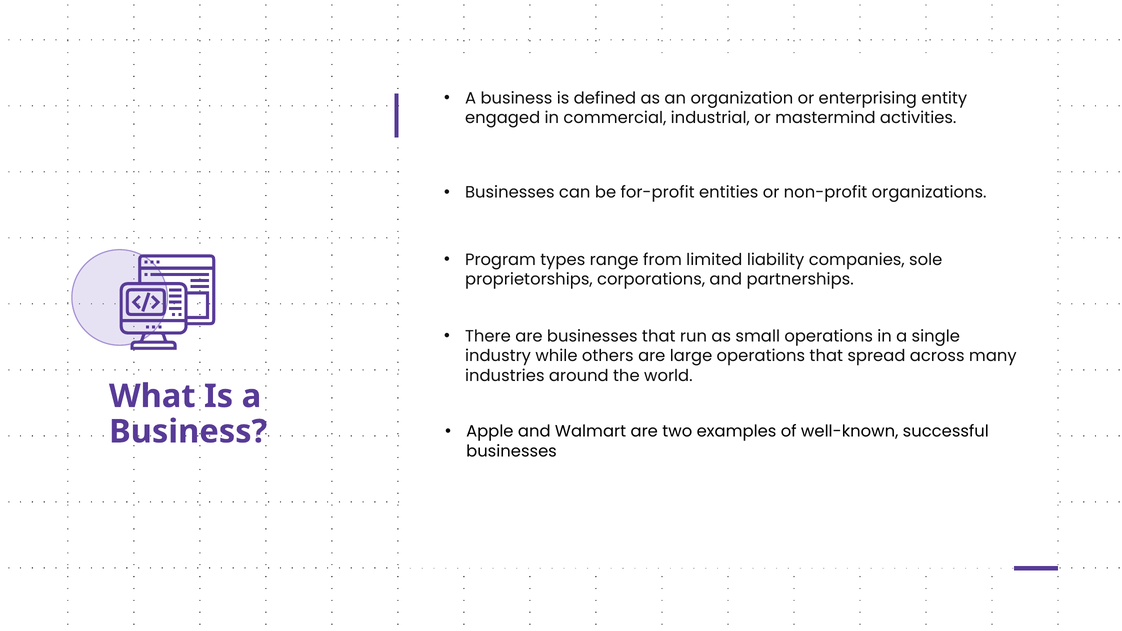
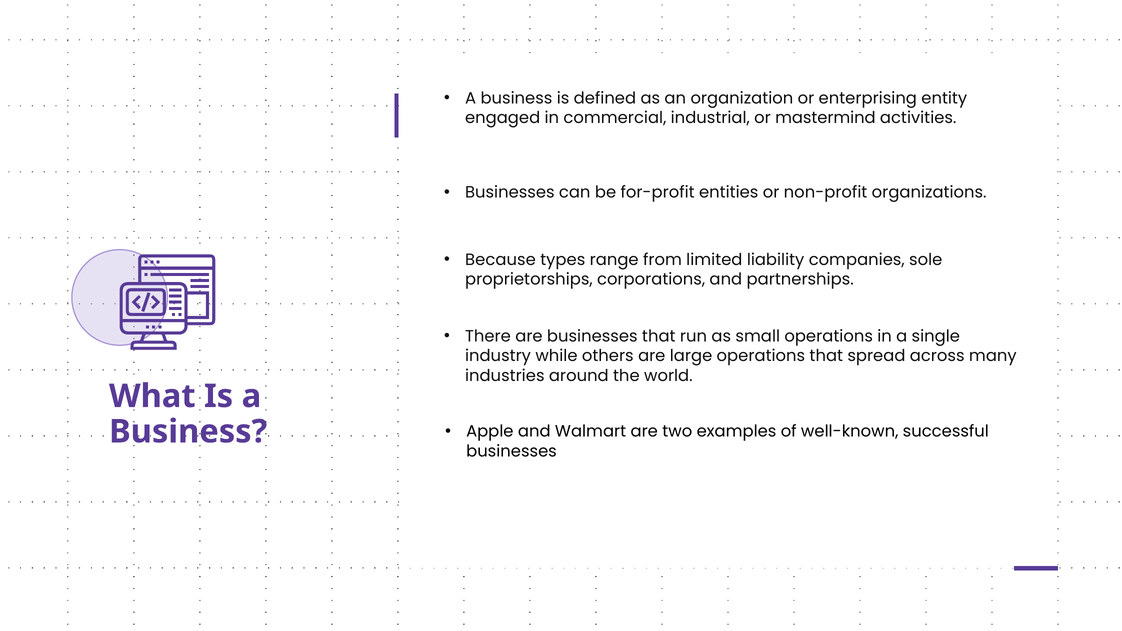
Program: Program -> Because (500, 260)
